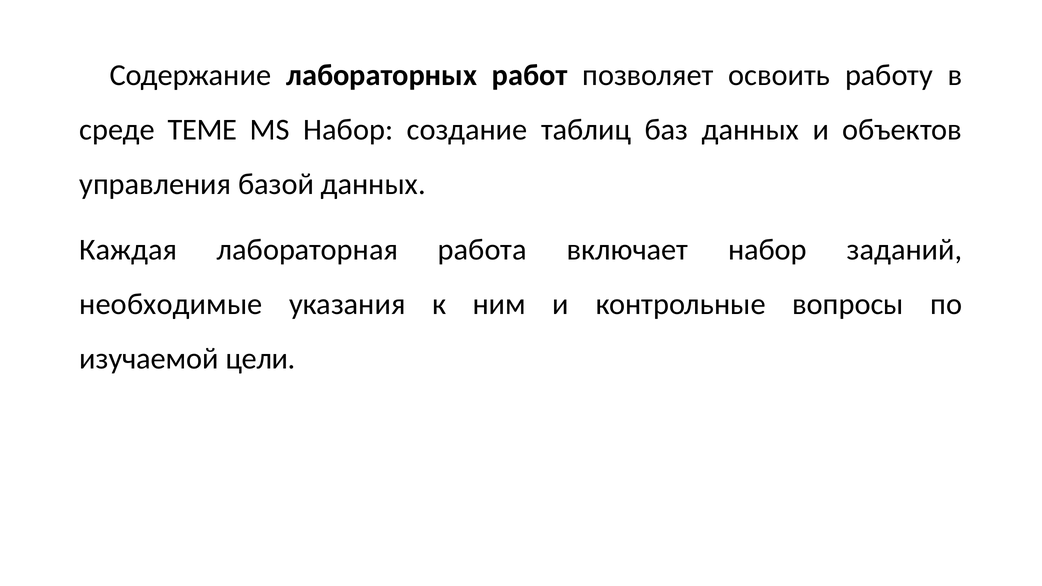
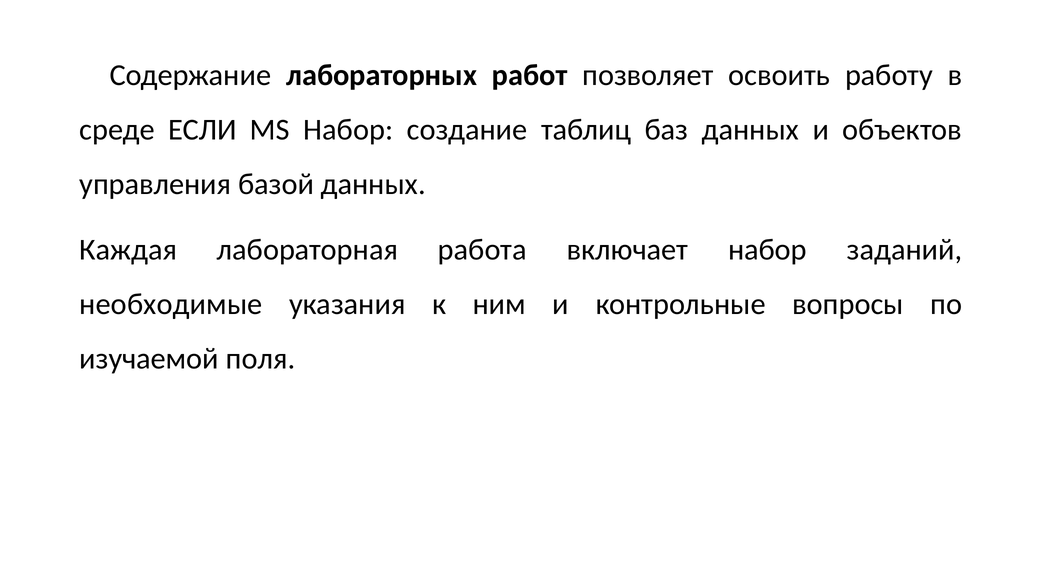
ТЕМЕ: ТЕМЕ -> ЕСЛИ (202, 130)
цели: цели -> поля (260, 359)
